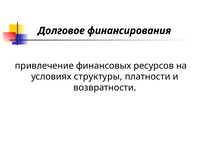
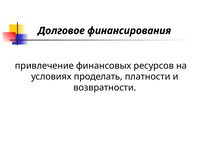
структуры: структуры -> проделать (98, 77)
